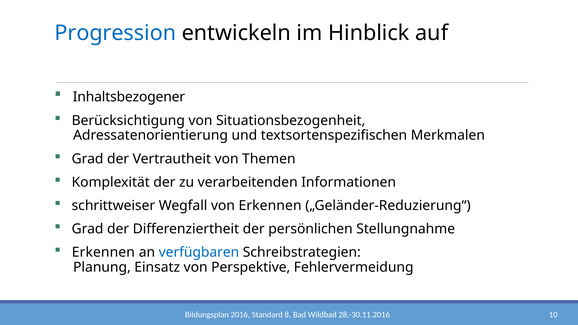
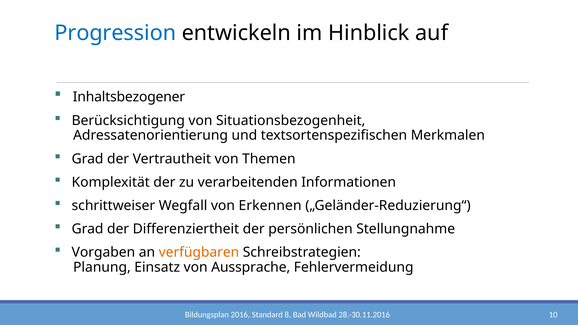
Erkennen: Erkennen -> Vorgaben (103, 252)
verfügbaren colour: blue -> orange (199, 252)
Perspektive: Perspektive -> Aussprache (251, 267)
